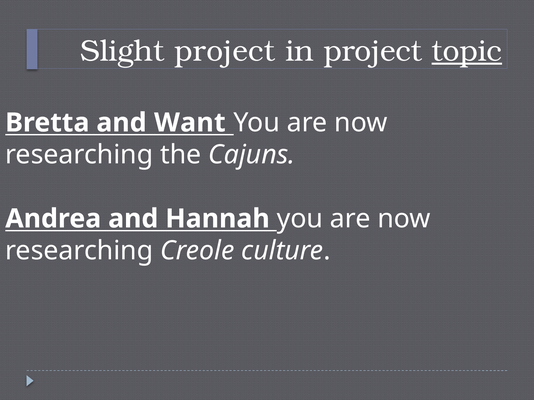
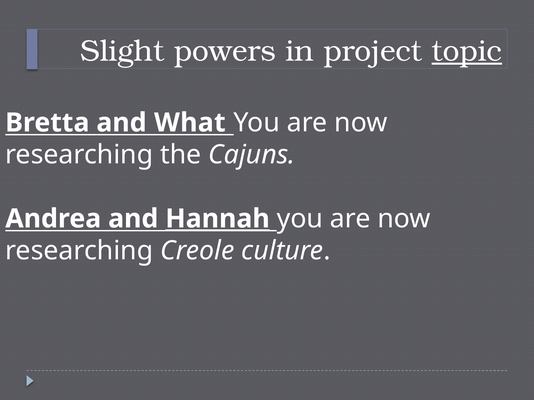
Slight project: project -> powers (225, 51)
Want: Want -> What (190, 123)
Hannah underline: none -> present (218, 219)
